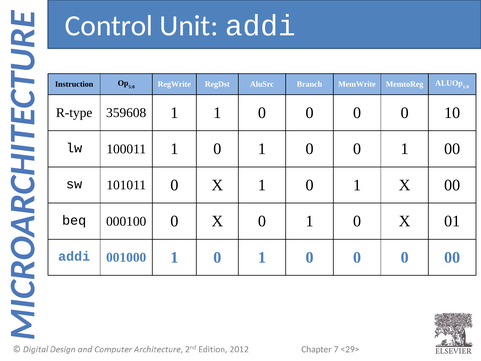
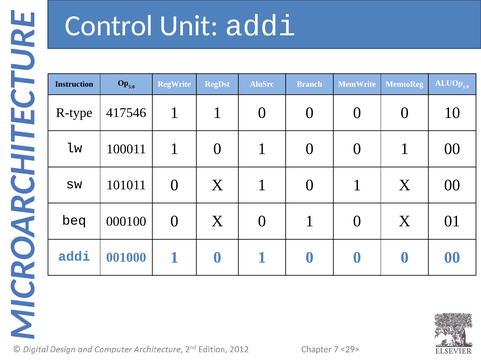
359608: 359608 -> 417546 (126, 113)
